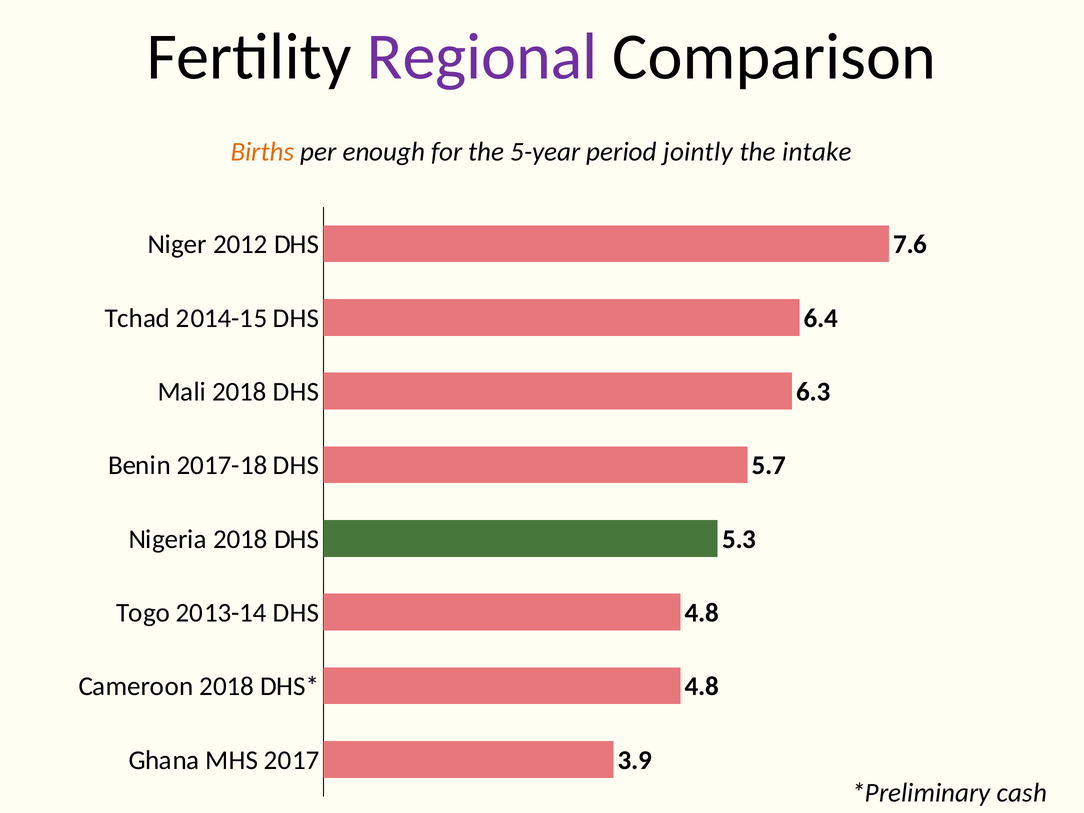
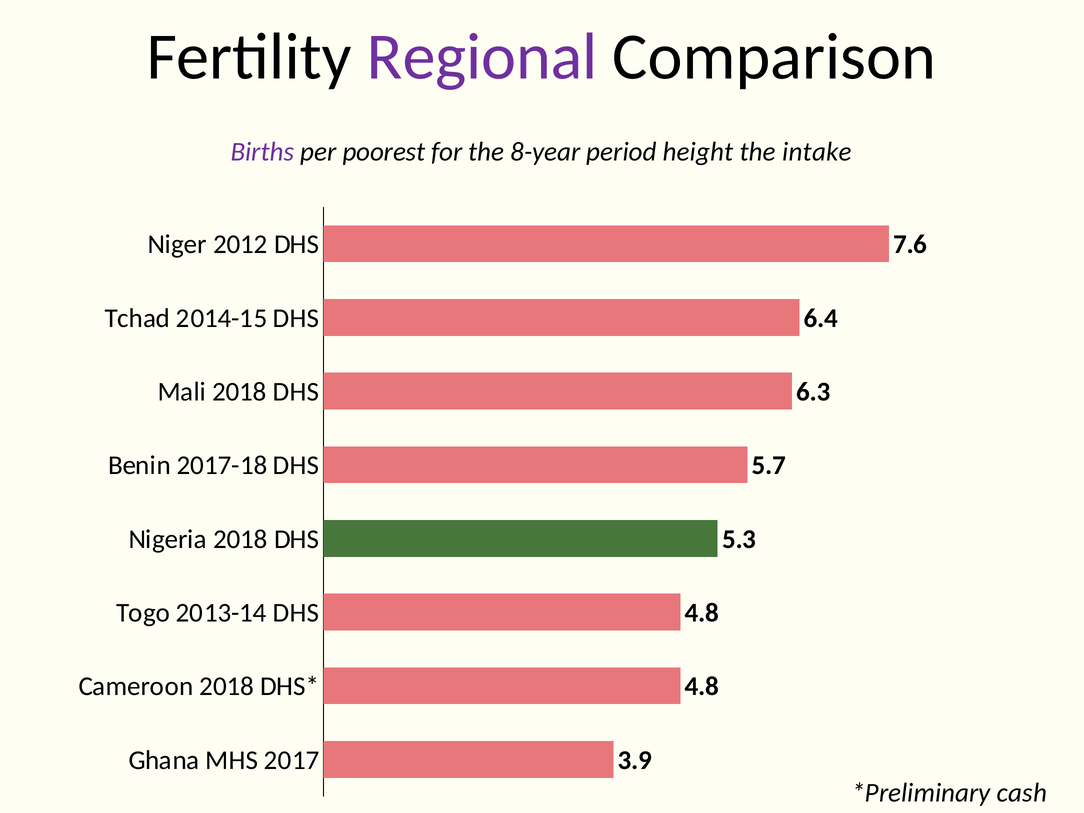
Births colour: orange -> purple (262, 152)
enough: enough -> poorest (384, 152)
5-year: 5-year -> 8-year (545, 152)
jointly: jointly -> height (698, 152)
